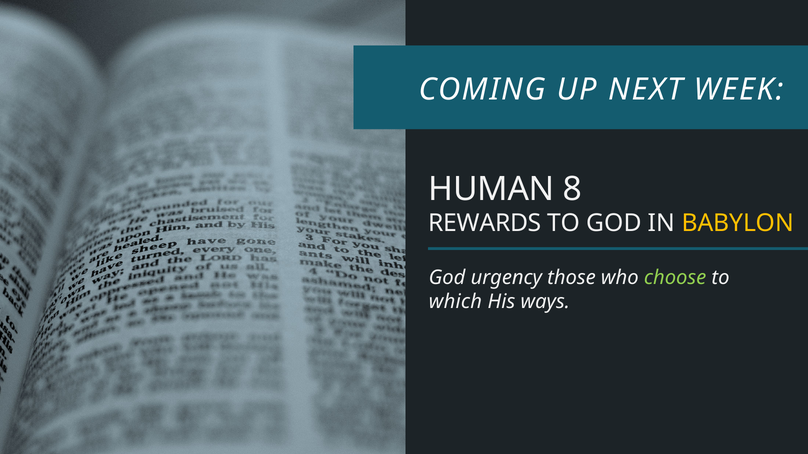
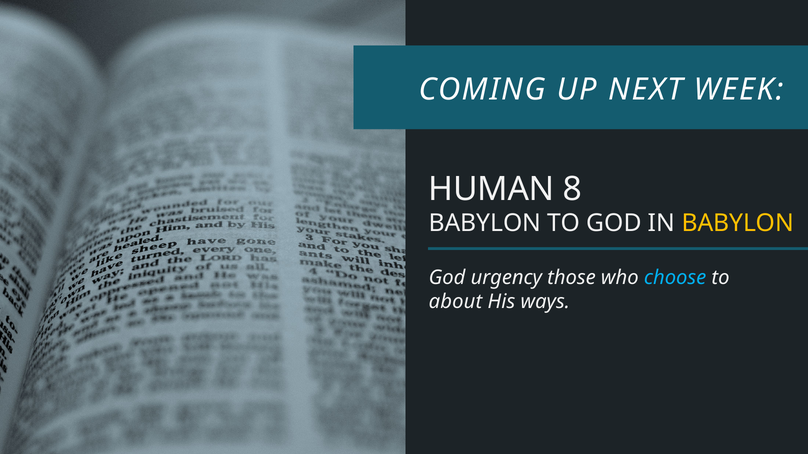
REWARDS: REWARDS -> BABYLON (485, 224)
choose colour: light green -> light blue (675, 278)
which: which -> about (455, 302)
